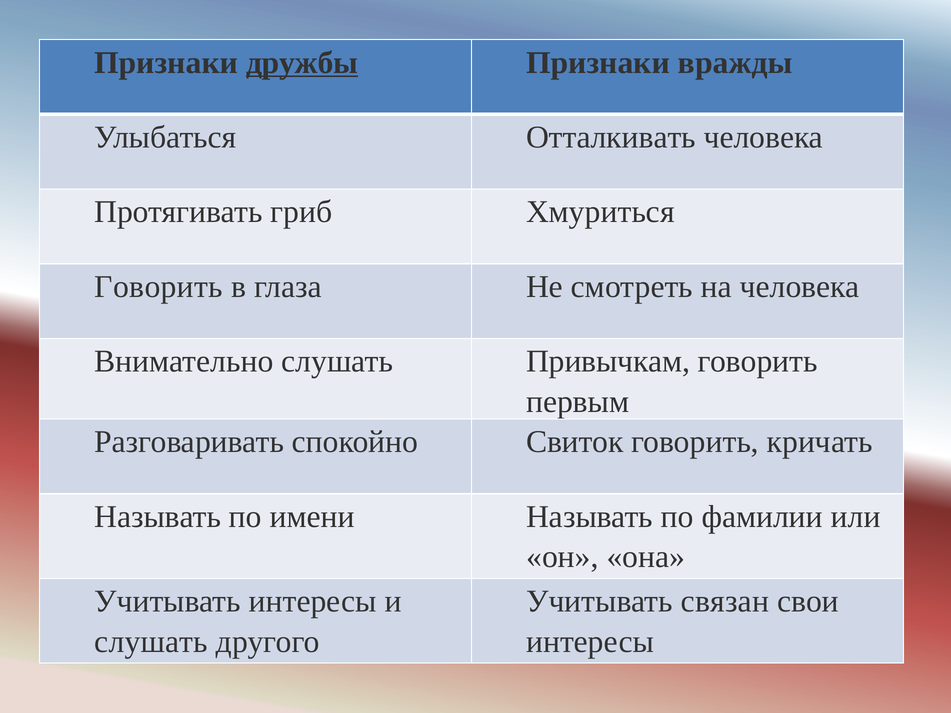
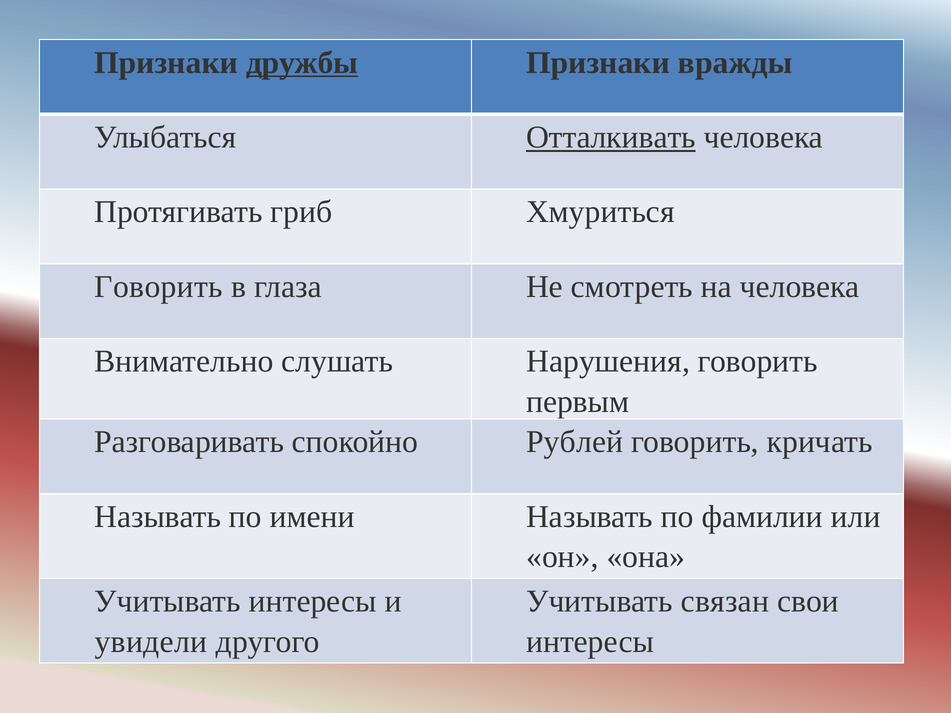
Отталкивать underline: none -> present (611, 137)
Привычкам: Привычкам -> Нарушения (608, 362)
Свиток: Свиток -> Рублей (575, 442)
слушать: слушать -> увидели (151, 642)
